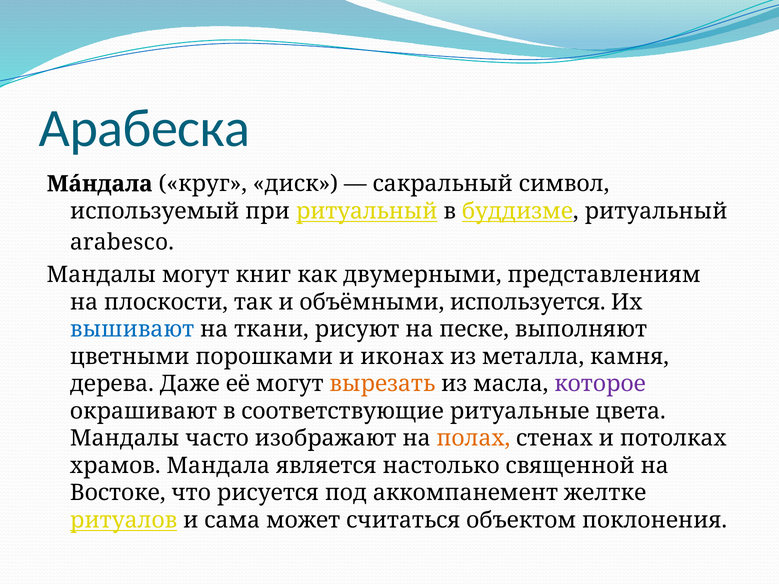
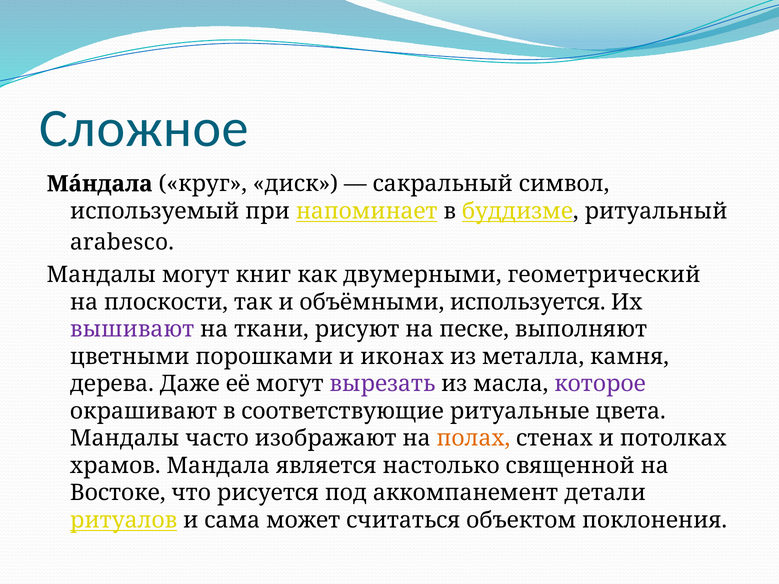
Арабеска: Арабеска -> Сложное (144, 129)
при ритуальный: ритуальный -> напоминает (367, 211)
представлениям: представлениям -> геометрический (604, 275)
вышивают colour: blue -> purple (132, 330)
вырезать colour: orange -> purple (382, 384)
желтке: желтке -> детали (605, 493)
